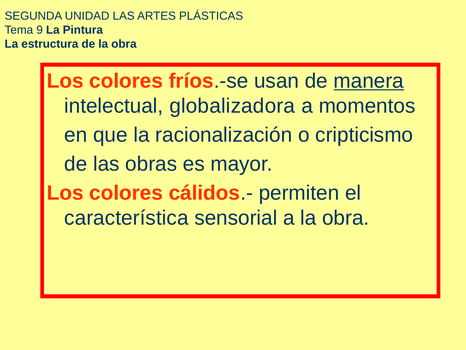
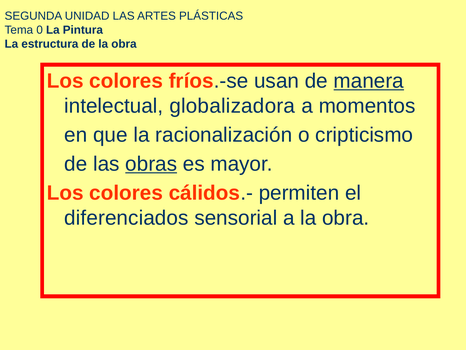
9: 9 -> 0 (40, 30)
obras underline: none -> present (151, 164)
característica: característica -> diferenciados (126, 218)
